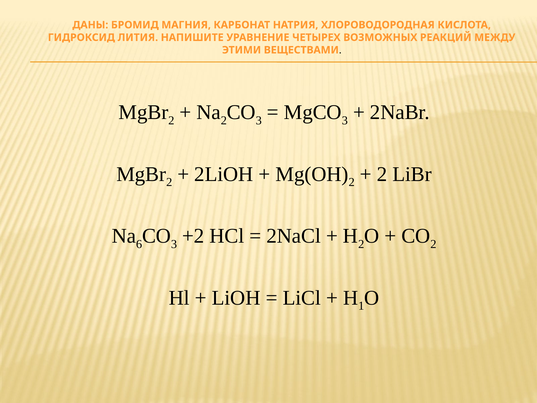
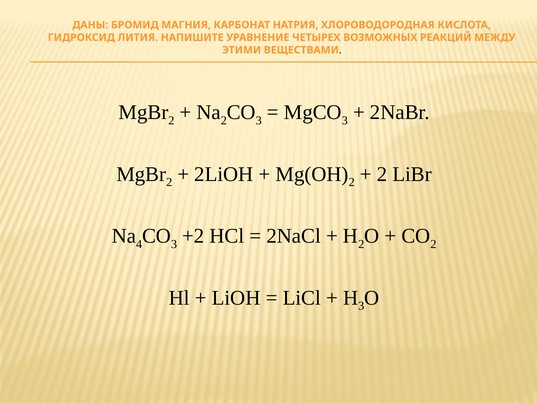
6: 6 -> 4 (139, 244)
1: 1 -> 3 (361, 306)
